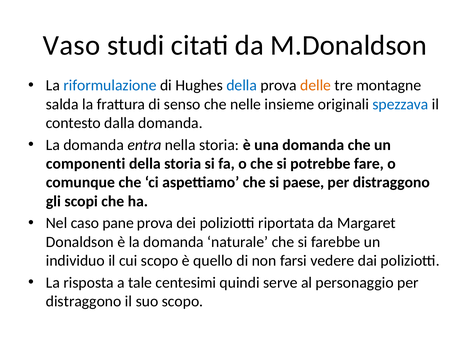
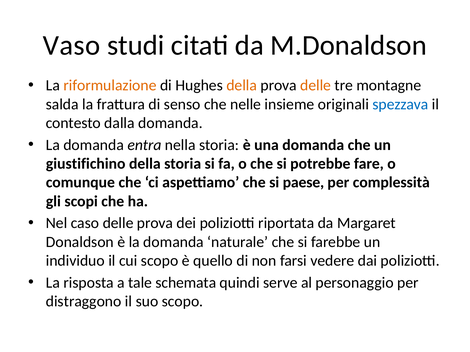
riformulazione colour: blue -> orange (110, 86)
della colour: blue -> orange (242, 86)
componenti: componenti -> giustifichino (86, 164)
distraggono: distraggono -> complessità (391, 183)
caso pane: pane -> delle (118, 223)
centesimi: centesimi -> schemata (186, 283)
